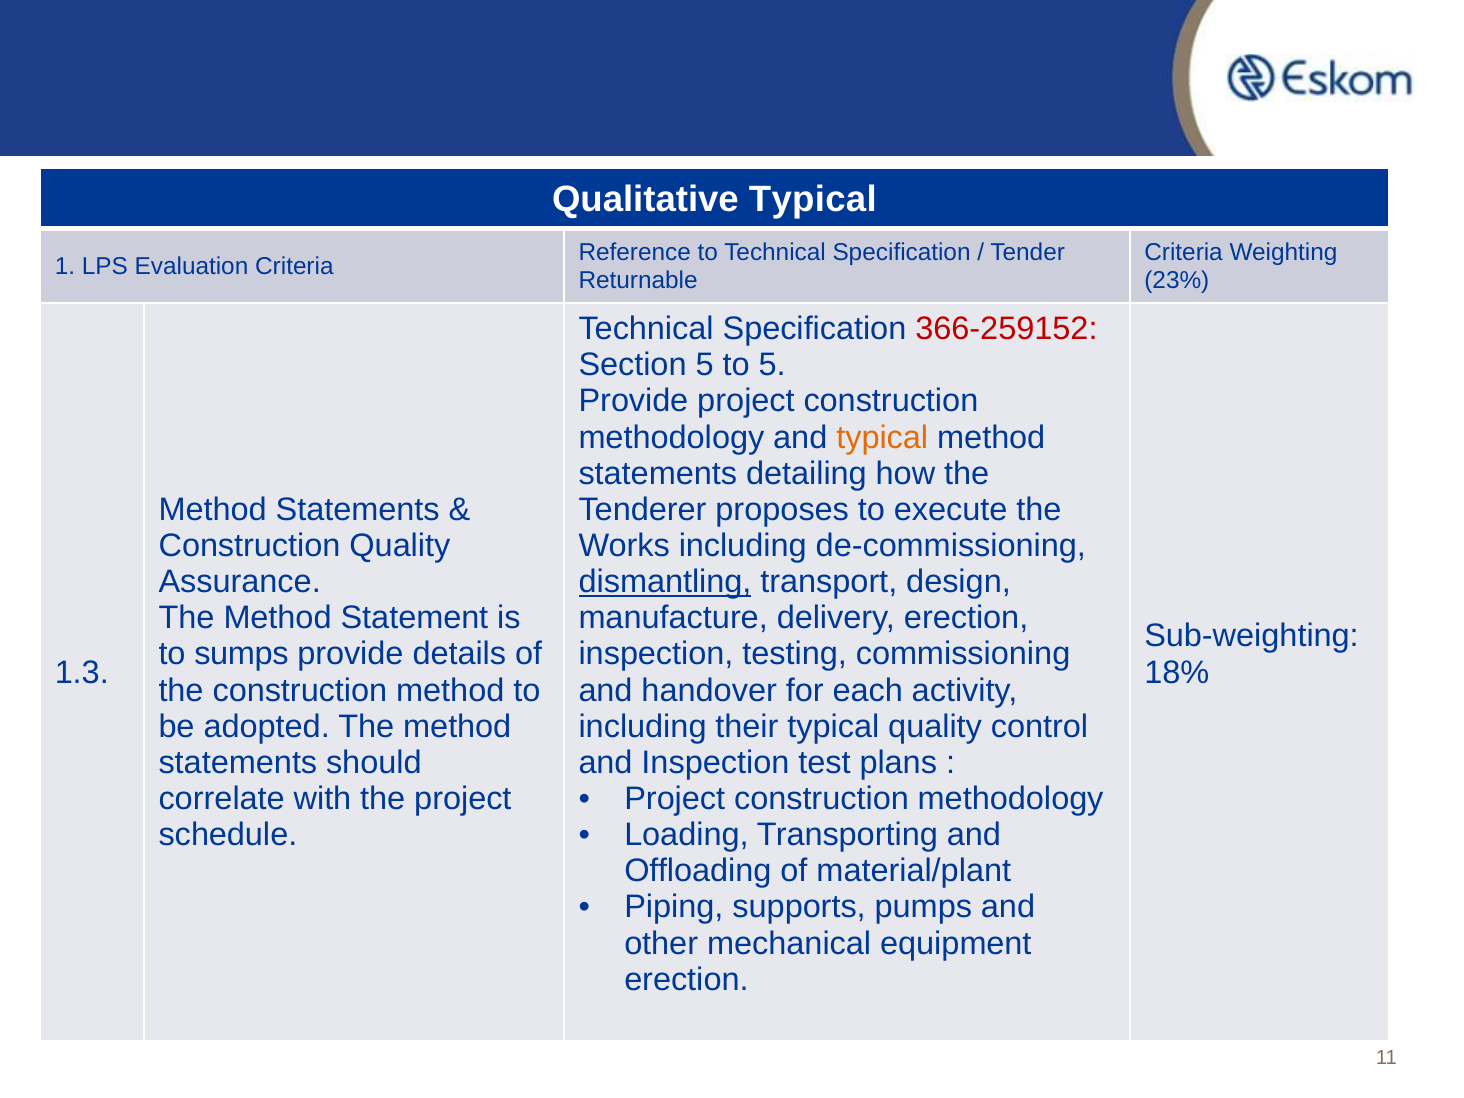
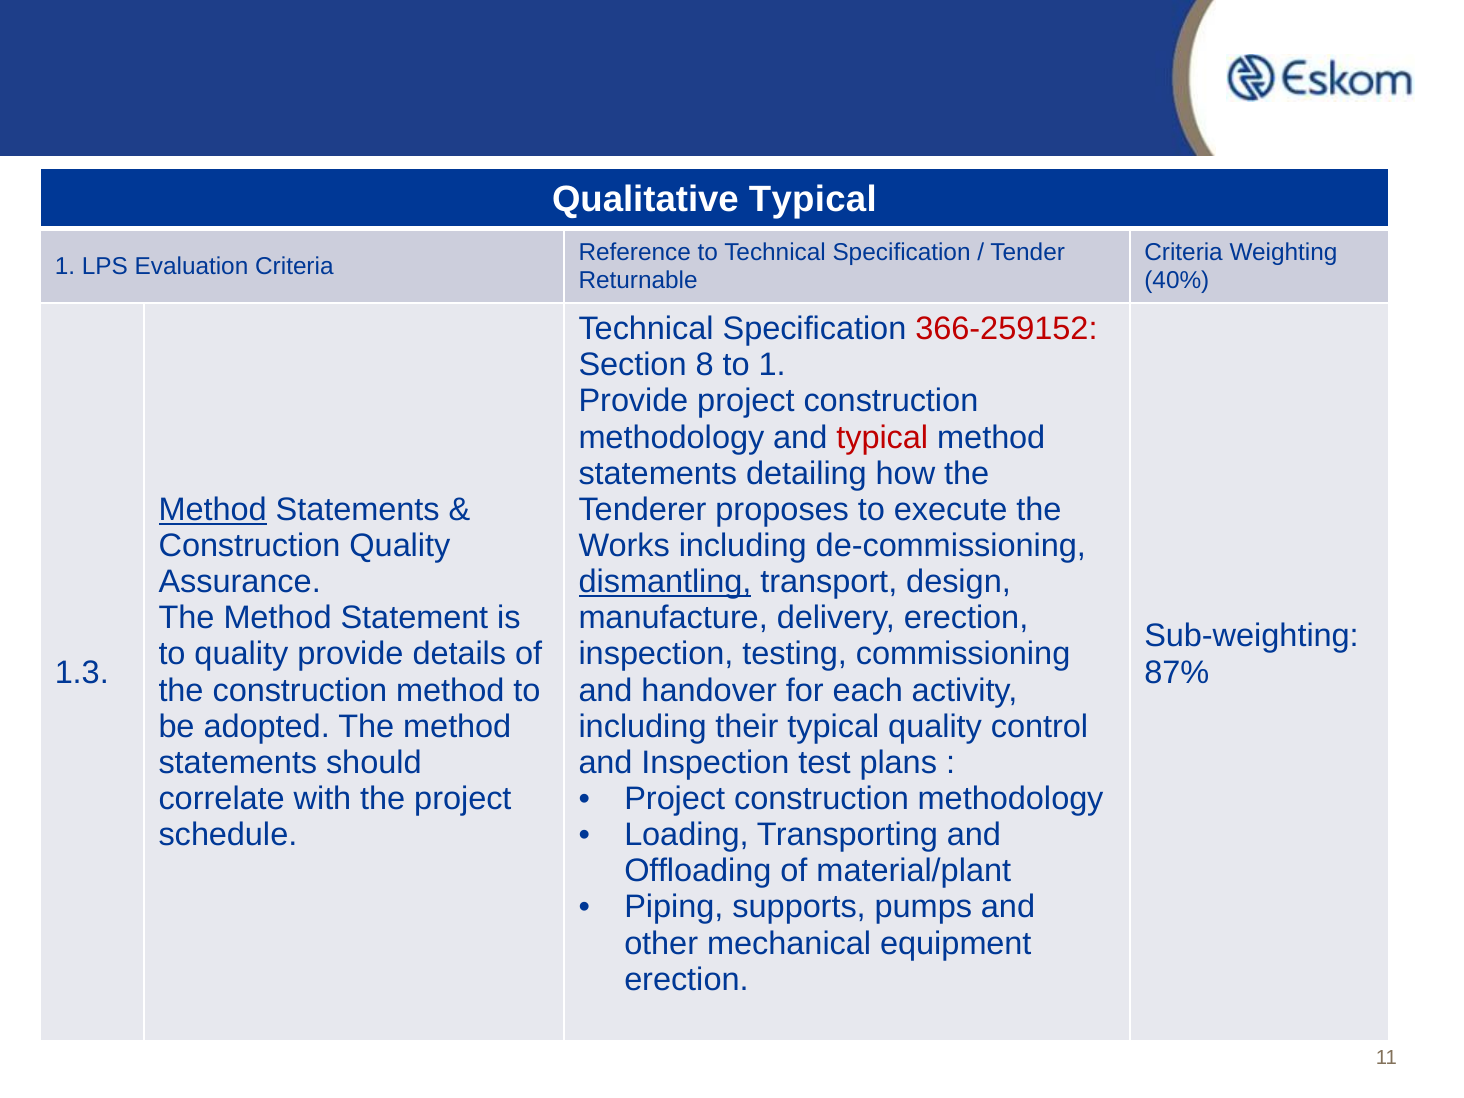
23%: 23% -> 40% (1177, 280)
Section 5: 5 -> 8 (705, 365)
to 5: 5 -> 1 (772, 365)
typical colour: orange -> red (882, 437)
Method underline: none -> present (213, 510)
to sumps: sumps -> quality (241, 654)
18%: 18% -> 87% (1177, 672)
